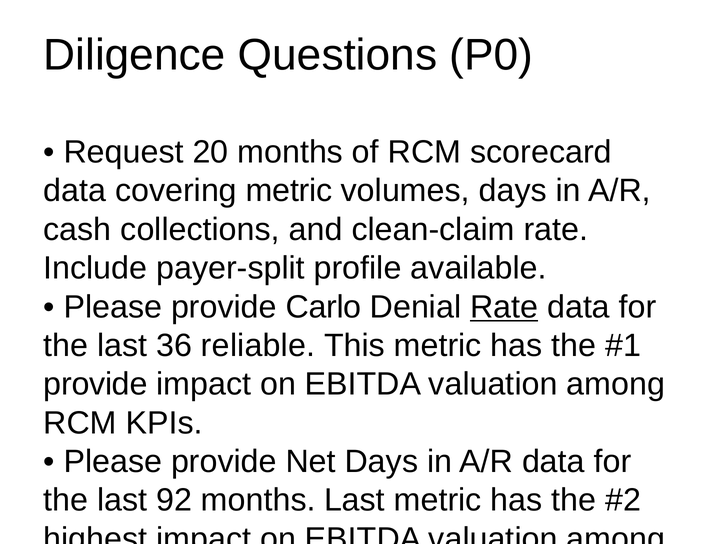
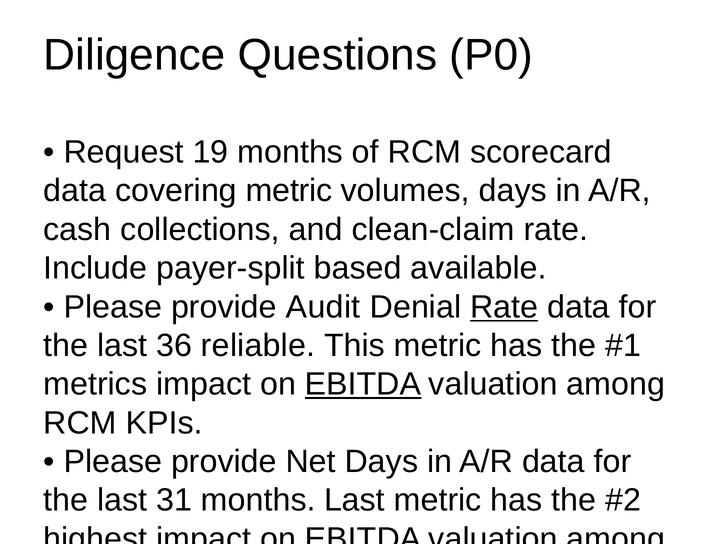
20: 20 -> 19 (210, 152)
profile: profile -> based (358, 268)
Carlo: Carlo -> Audit (323, 307)
provide: provide -> metrics (95, 384)
EBITDA underline: none -> present (363, 384)
92: 92 -> 31 (174, 500)
